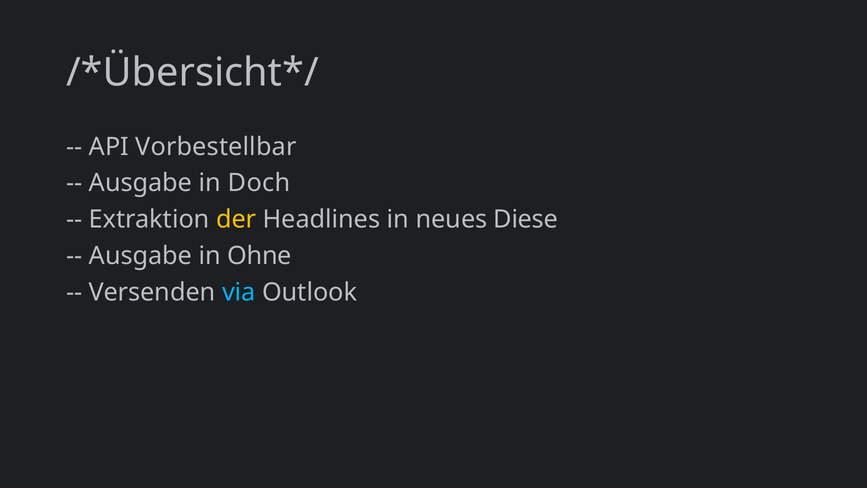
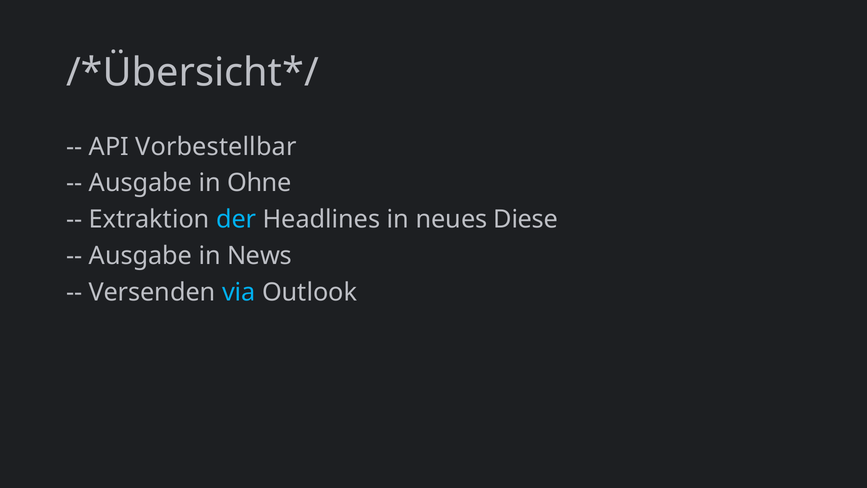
Doch: Doch -> Ohne (259, 183)
der colour: yellow -> light blue (236, 219)
Ohne: Ohne -> News (259, 256)
